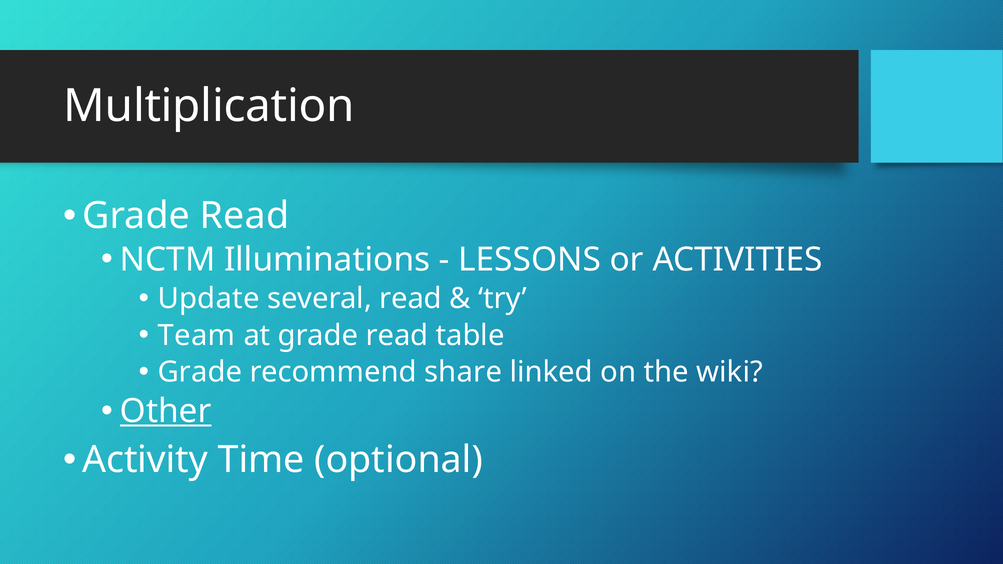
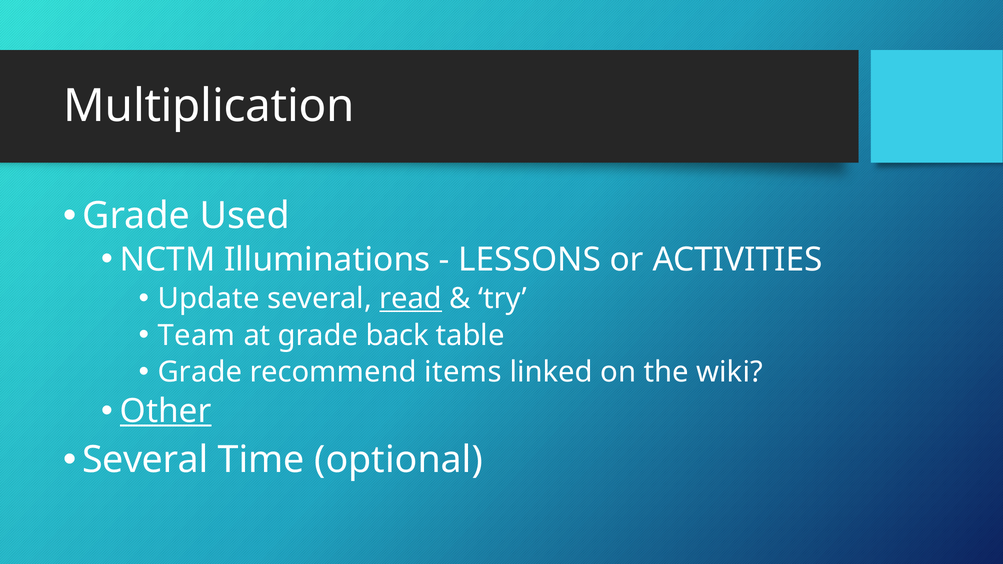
Read: Read -> Used (245, 216)
read underline: none -> present (411, 299)
at grade read: read -> back (397, 336)
share: share -> items (463, 372)
Activity: Activity -> Several (145, 460)
